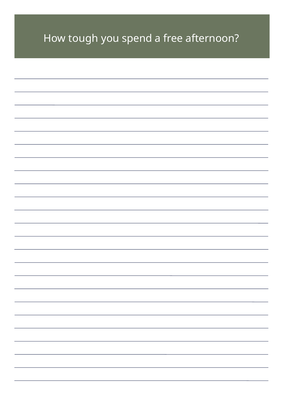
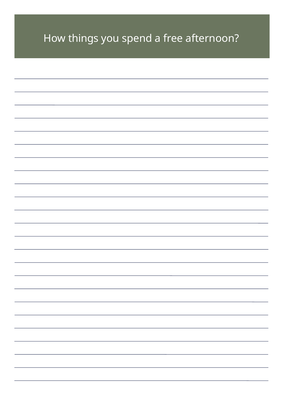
tough: tough -> things (83, 38)
